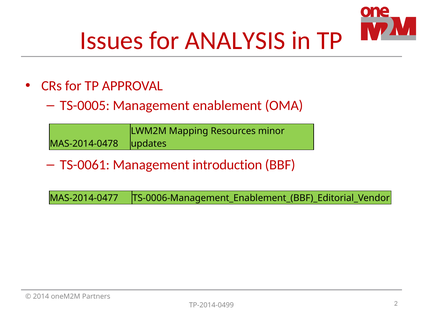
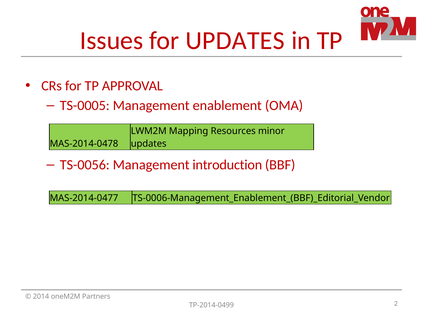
for ANALYSIS: ANALYSIS -> UPDATES (235, 41)
TS-0061: TS-0061 -> TS-0056 (85, 165)
